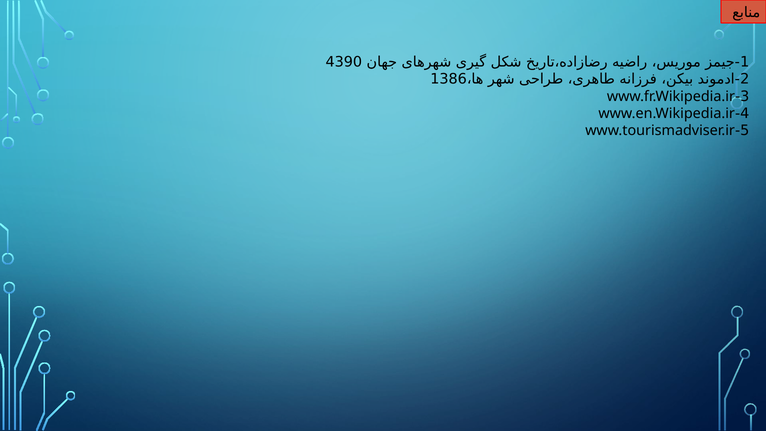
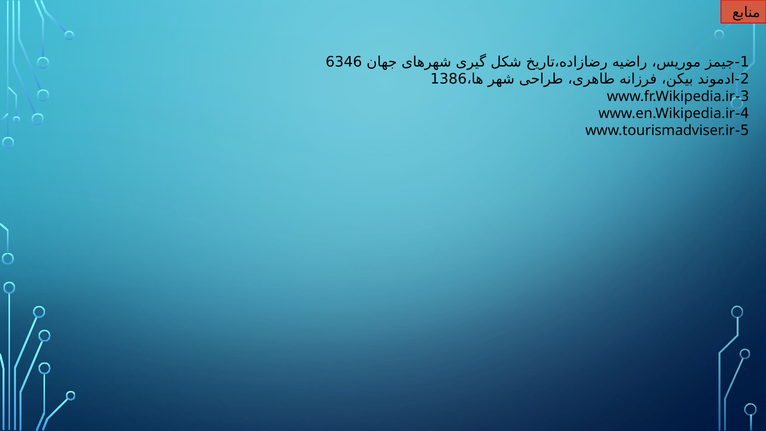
4390: 4390 -> 6346 (344, 62)
